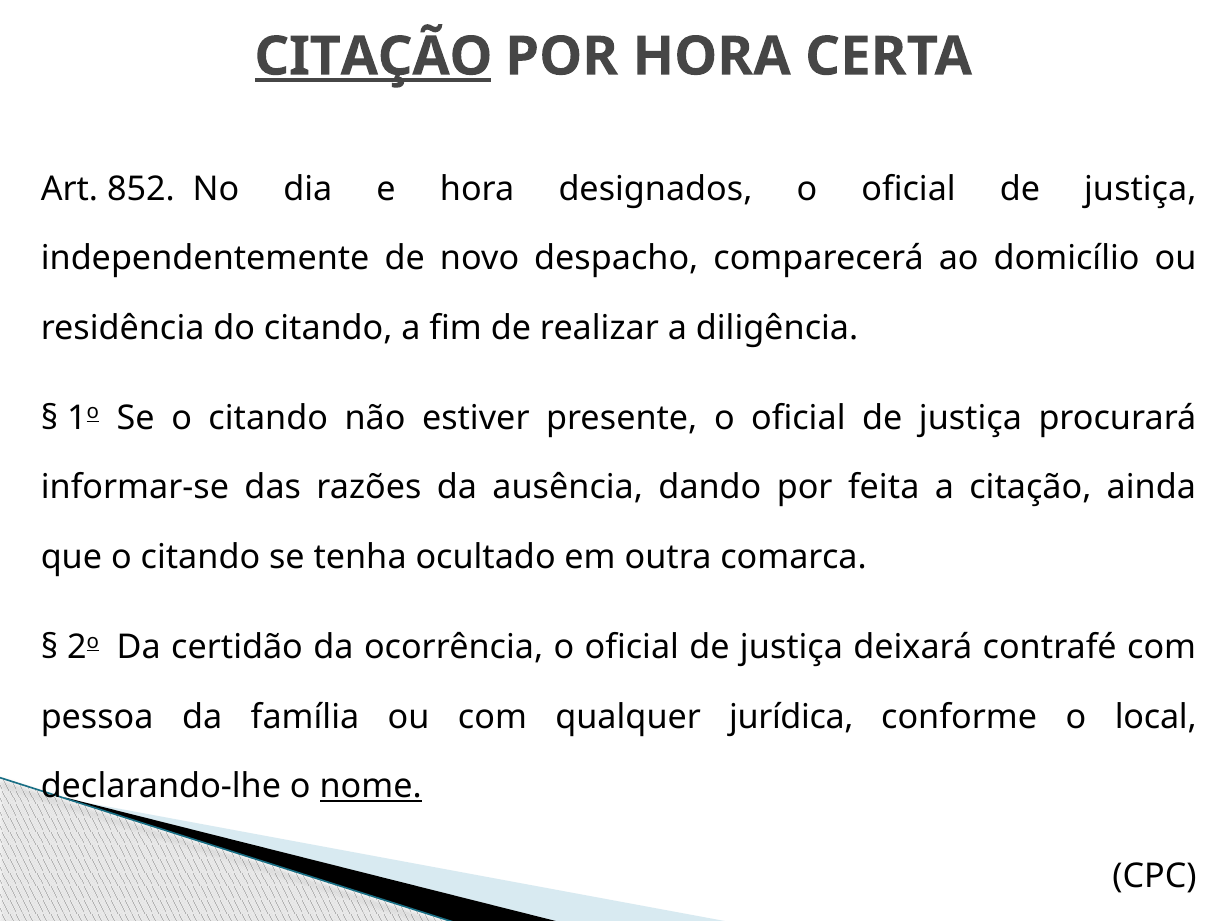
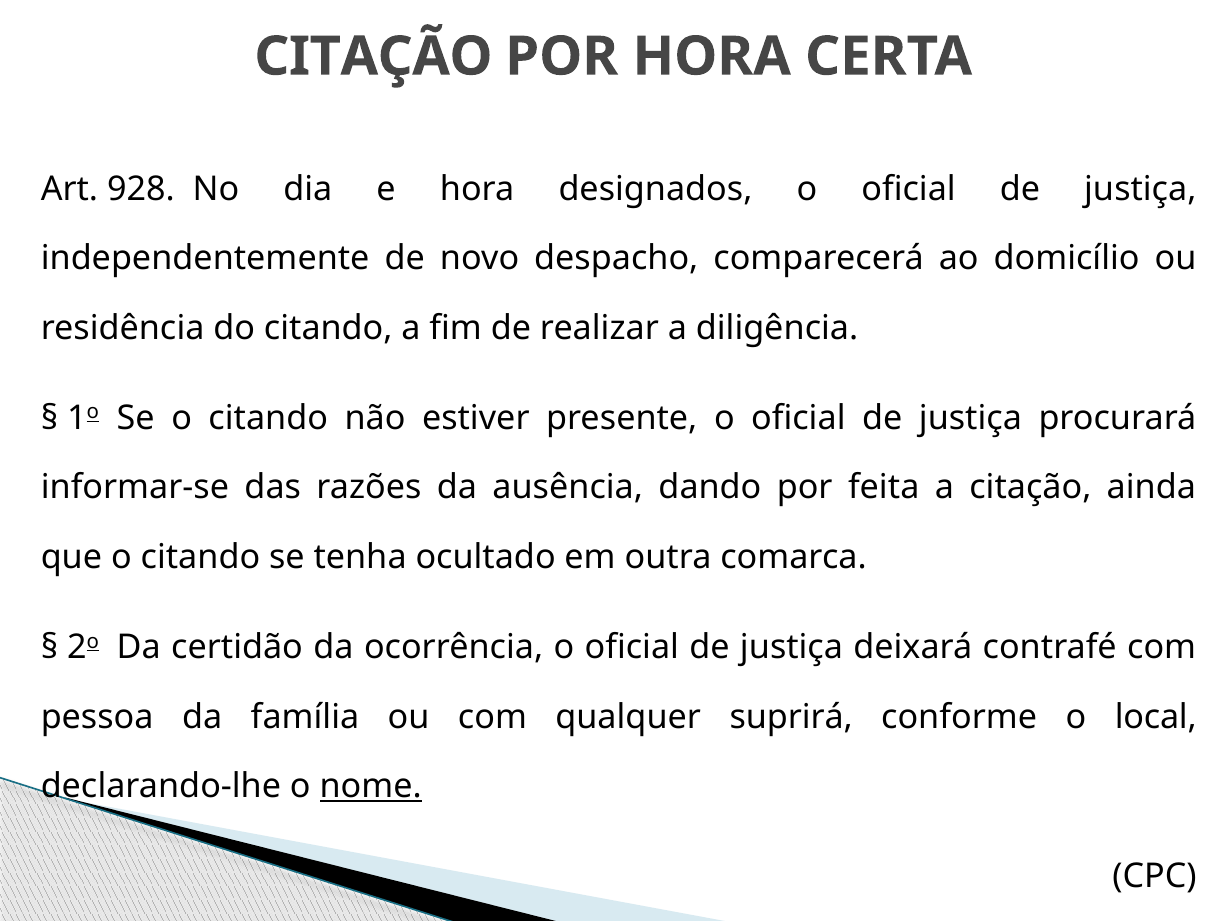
CITAÇÃO underline: present -> none (373, 57)
852: 852 -> 928 (141, 189)
jurídica: jurídica -> suprirá (791, 717)
